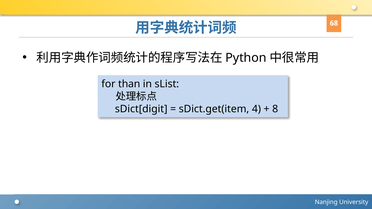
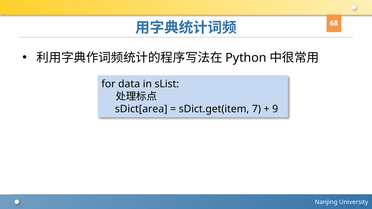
than: than -> data (129, 84)
sDict[digit: sDict[digit -> sDict[area (141, 109)
4: 4 -> 7 (256, 109)
8: 8 -> 9 (275, 109)
